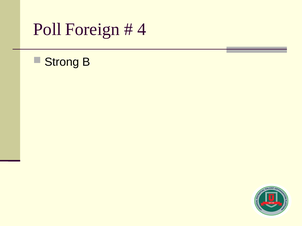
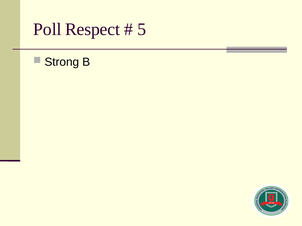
Foreign: Foreign -> Respect (92, 29)
4: 4 -> 5 (142, 29)
